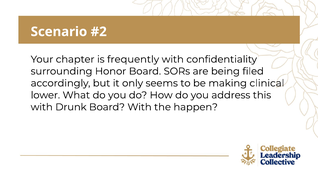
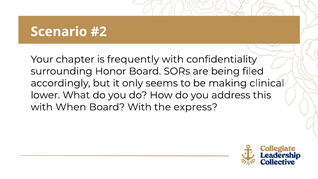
Drunk: Drunk -> When (71, 107)
happen: happen -> express (196, 107)
